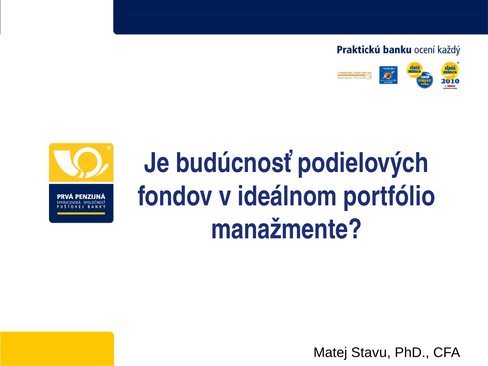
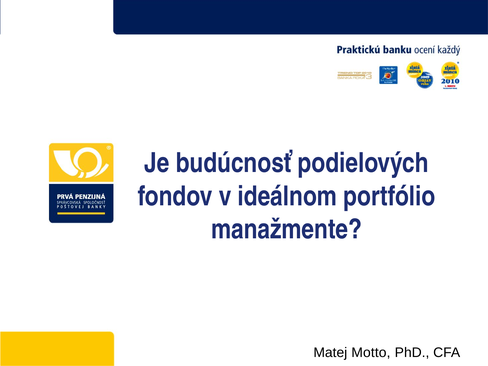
Stavu: Stavu -> Motto (371, 353)
